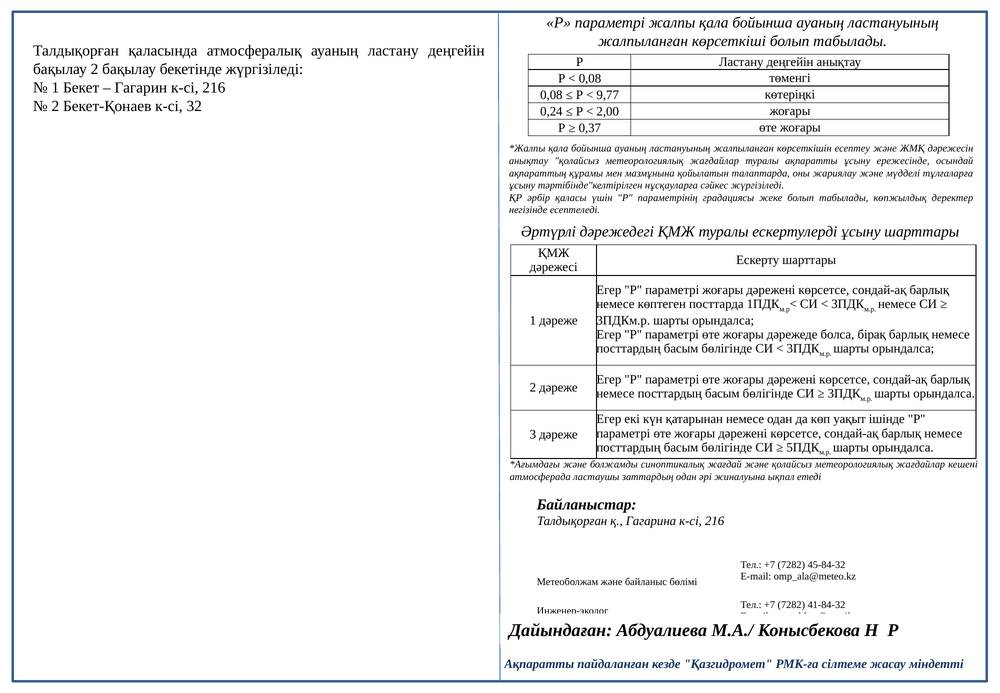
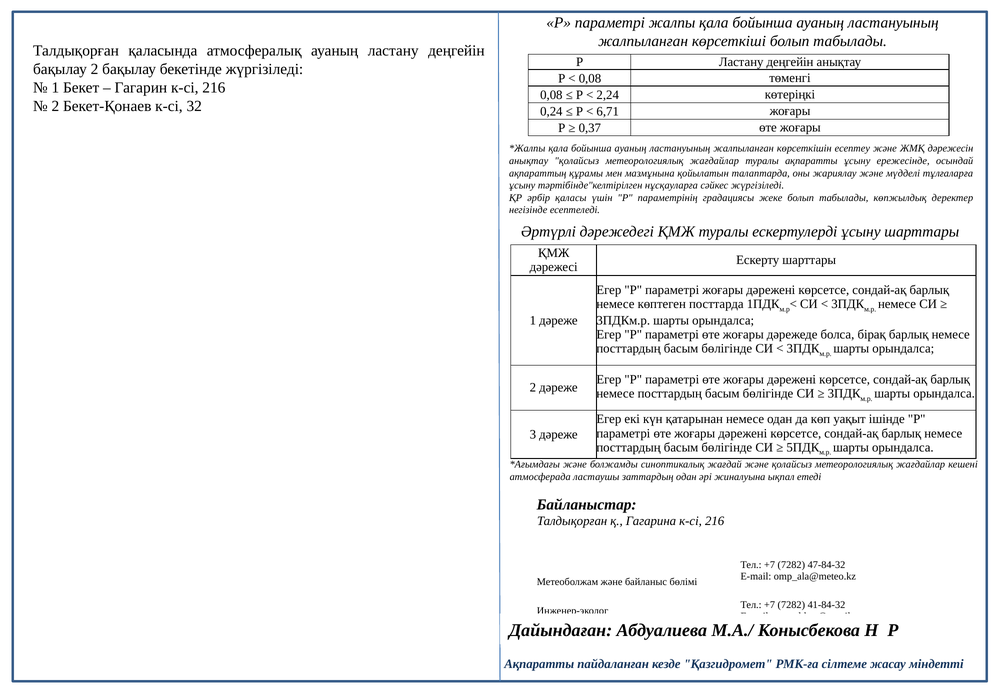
9,77: 9,77 -> 2,24 (608, 95)
2,00: 2,00 -> 6,71 (608, 111)
45-84-32: 45-84-32 -> 47-84-32 (826, 564)
